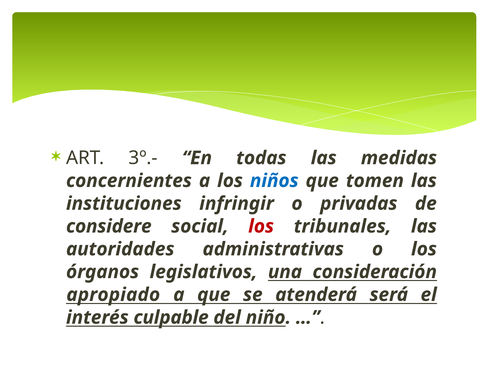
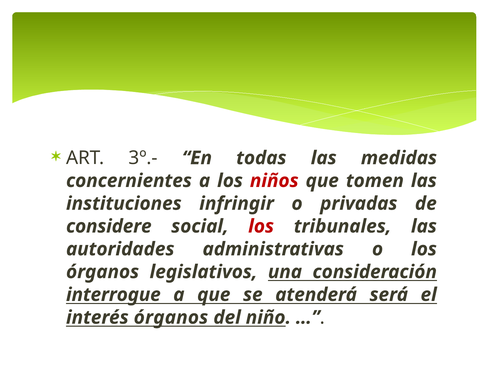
niños colour: blue -> red (274, 181)
apropiado: apropiado -> interrogue (113, 295)
interés culpable: culpable -> órganos (171, 317)
